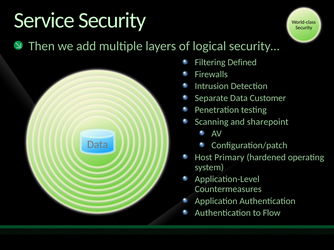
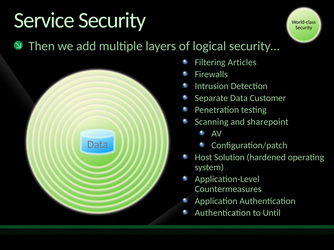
Defined: Defined -> Articles (242, 63)
Primary: Primary -> Solution (229, 158)
Flow: Flow -> Until (272, 213)
